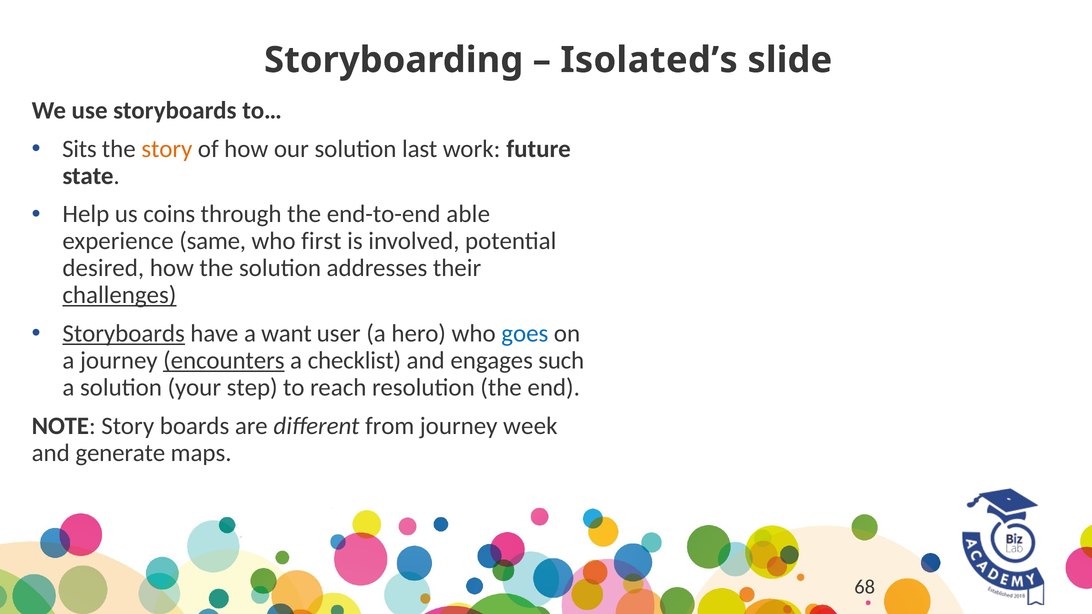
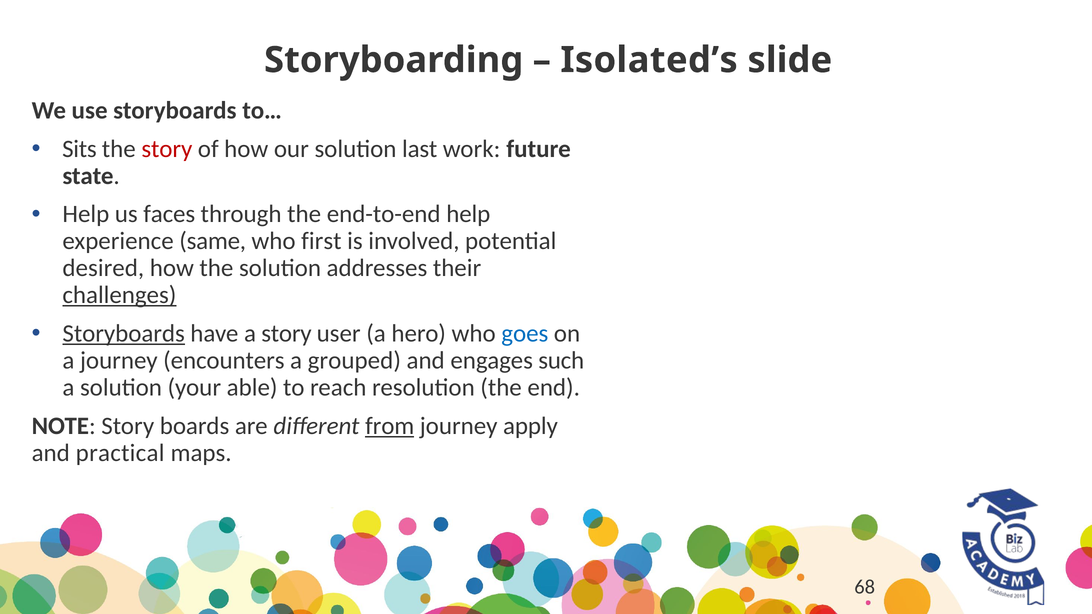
story colour: orange -> red (167, 149)
coins: coins -> faces (169, 214)
end-to-end able: able -> help (468, 214)
a want: want -> story (286, 334)
encounters underline: present -> none (224, 361)
checklist: checklist -> grouped (354, 361)
step: step -> able (252, 388)
from underline: none -> present (390, 426)
week: week -> apply (530, 426)
generate: generate -> practical (120, 453)
